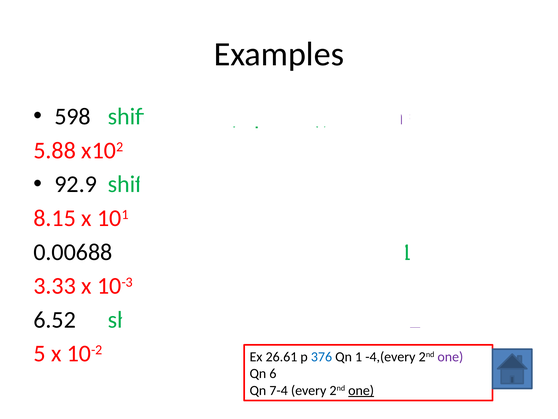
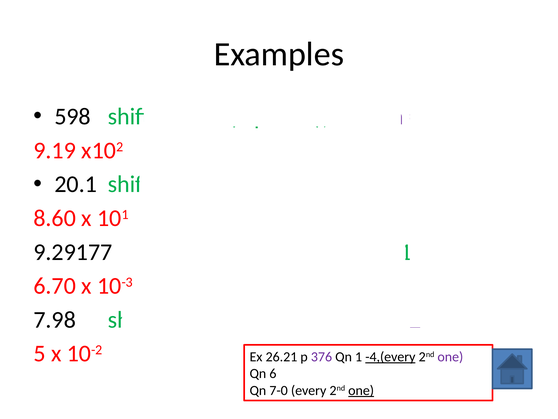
5.88: 5.88 -> 9.19 (55, 150)
92.9: 92.9 -> 20.1 (76, 184)
8.15: 8.15 -> 8.60 (55, 218)
0.00688: 0.00688 -> 9.29177 (73, 252)
3.33: 3.33 -> 6.70 (55, 286)
6.52: 6.52 -> 7.98 (55, 319)
26.61: 26.61 -> 26.21 (281, 356)
376 colour: blue -> purple (321, 356)
-4,(every underline: none -> present (390, 356)
7-4: 7-4 -> 7-0 (279, 390)
